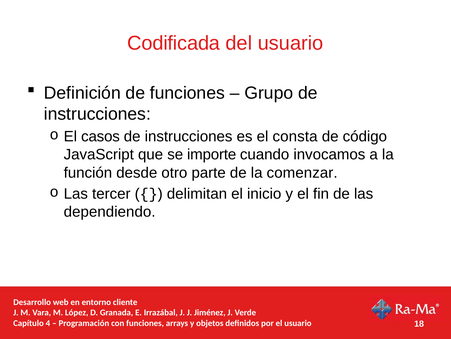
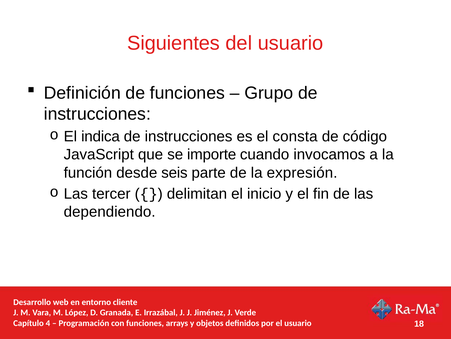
Codificada: Codificada -> Siguientes (174, 43)
casos: casos -> indica (100, 136)
otro: otro -> seis (174, 172)
comenzar: comenzar -> expresión (302, 172)
